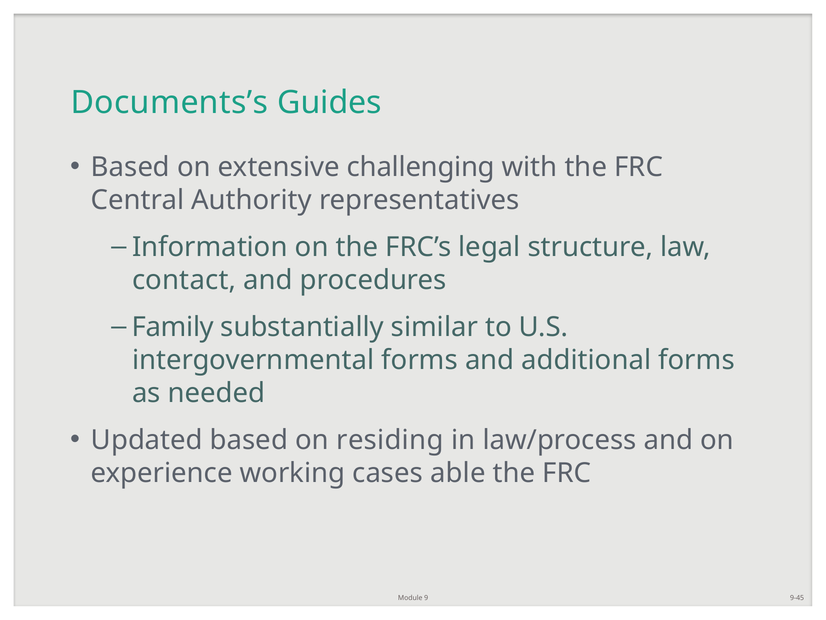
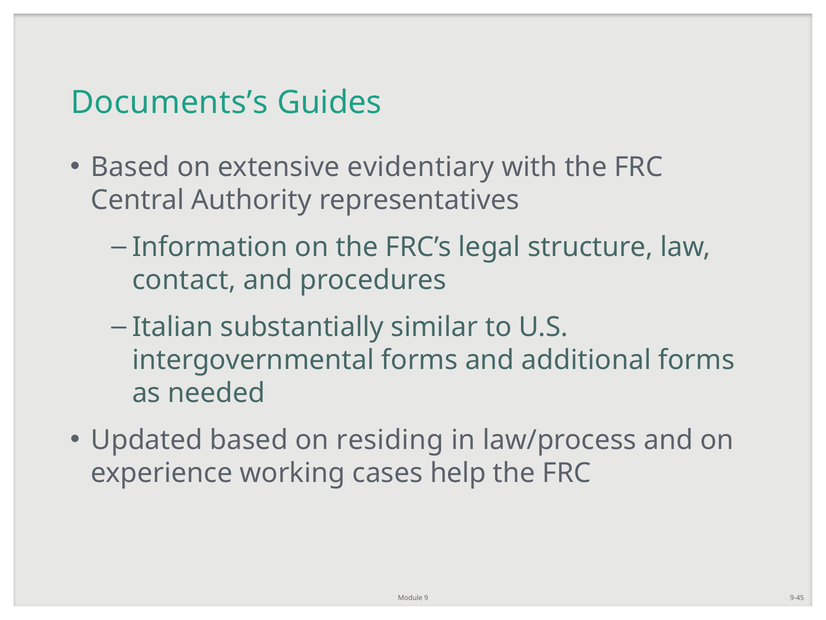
challenging: challenging -> evidentiary (421, 167)
Family: Family -> Italian (173, 327)
able: able -> help (458, 473)
